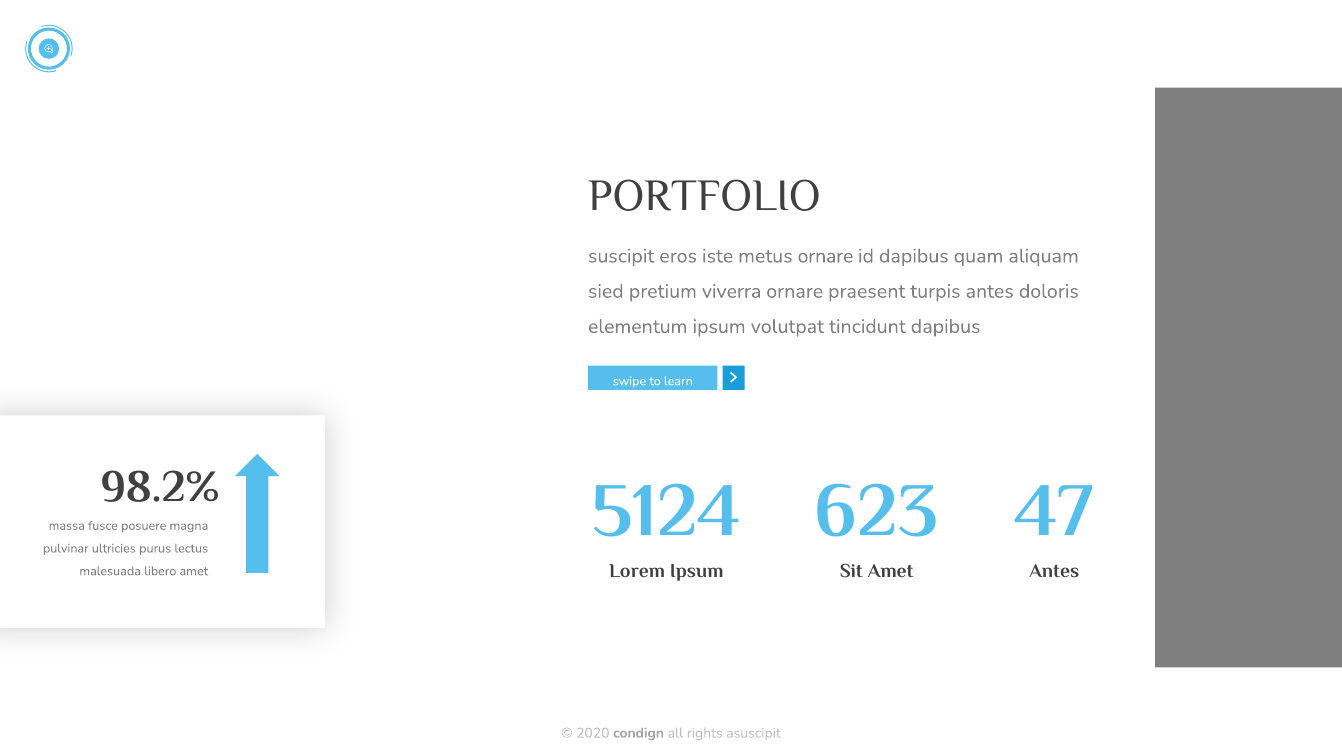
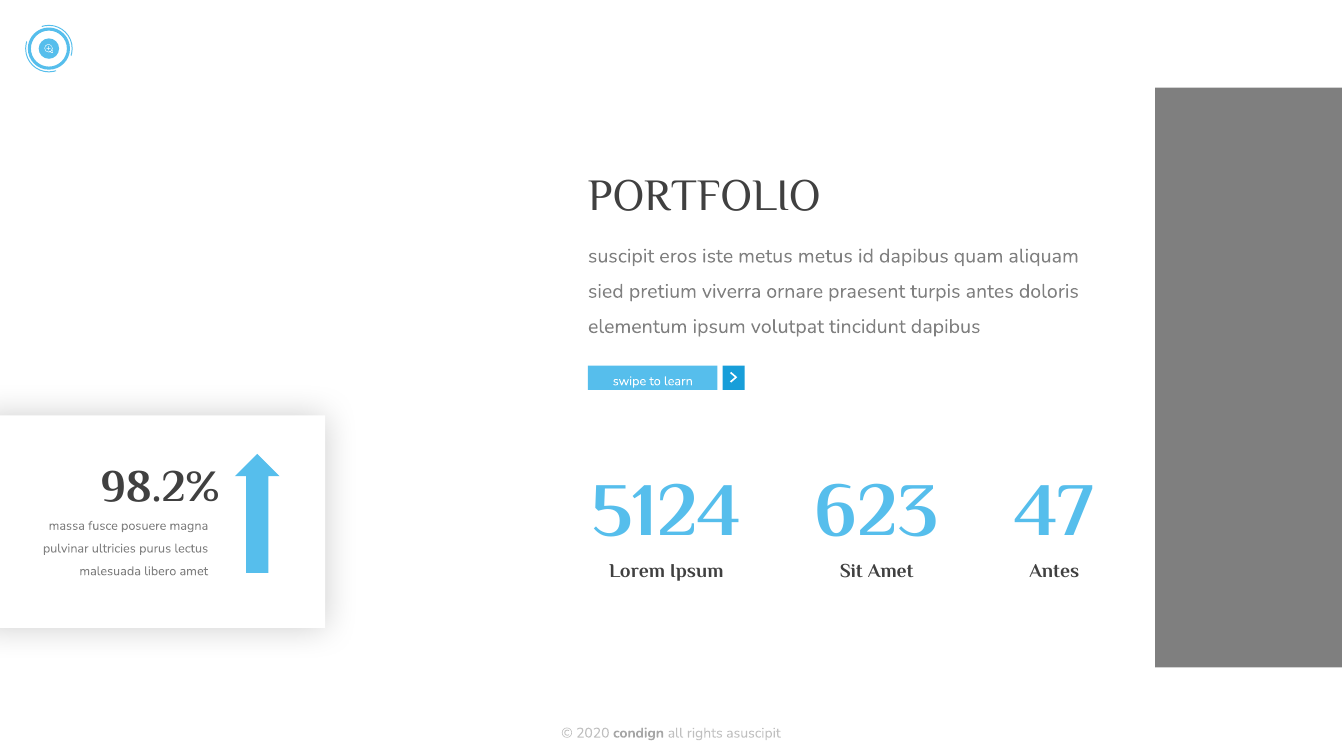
metus ornare: ornare -> metus (825, 256)
